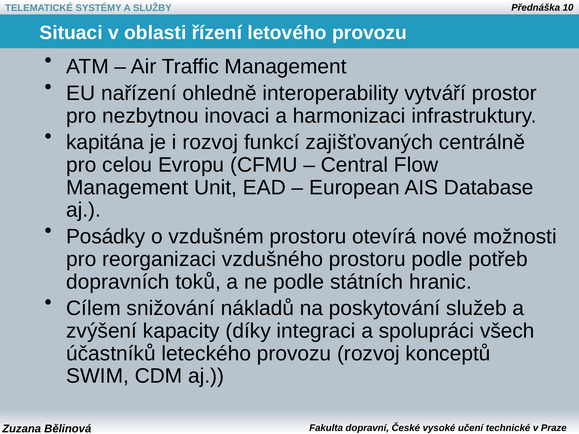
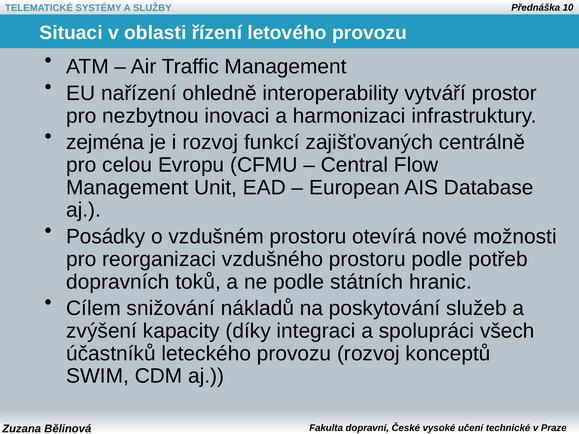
kapitána: kapitána -> zejména (105, 142)
